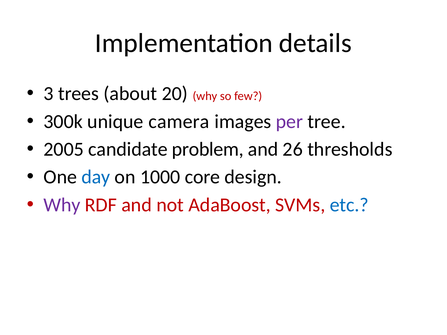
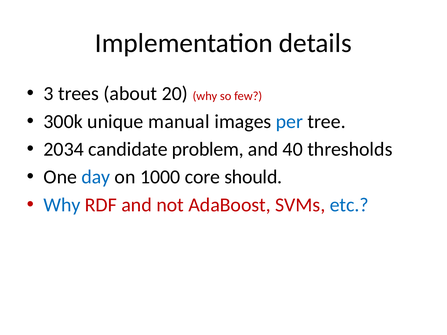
camera: camera -> manual (179, 122)
per colour: purple -> blue (289, 122)
2005: 2005 -> 2034 (64, 149)
26: 26 -> 40 (293, 149)
design: design -> should (253, 177)
Why colour: purple -> blue (62, 205)
